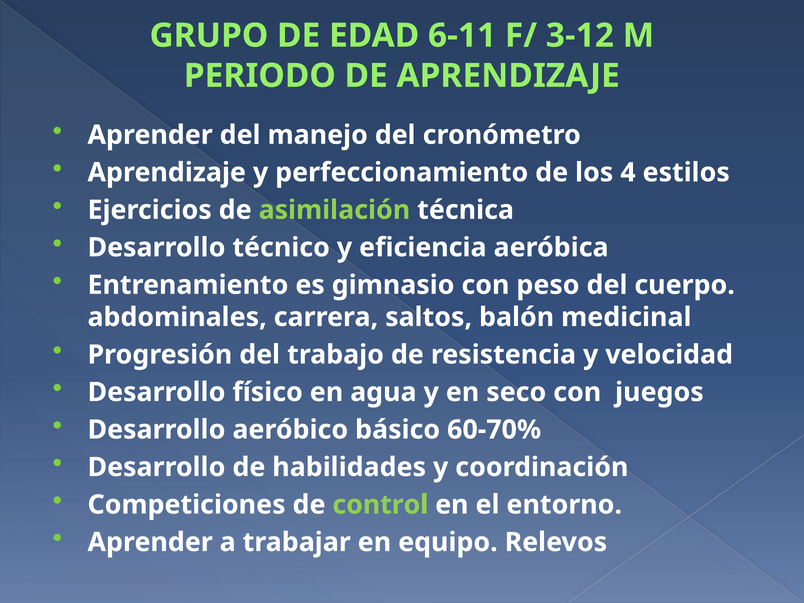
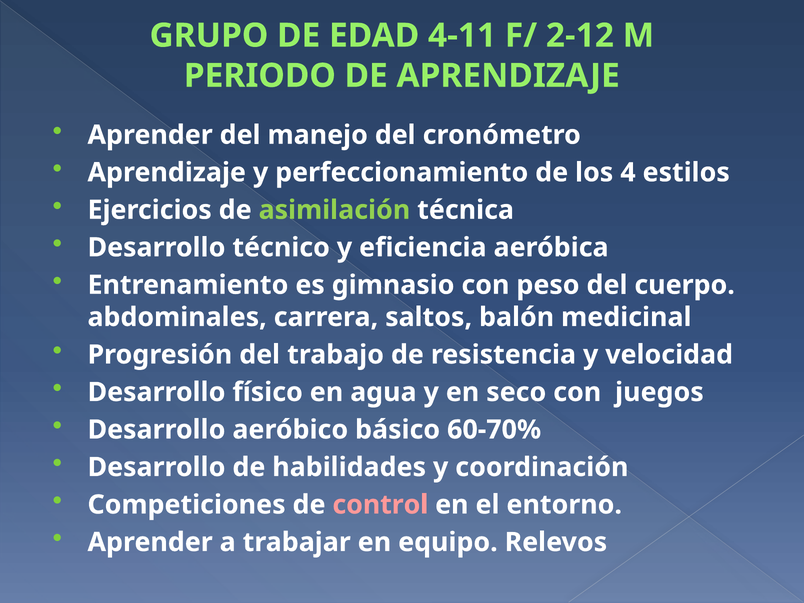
6-11: 6-11 -> 4-11 (462, 36)
3-12: 3-12 -> 2-12 (580, 36)
control colour: light green -> pink (380, 505)
